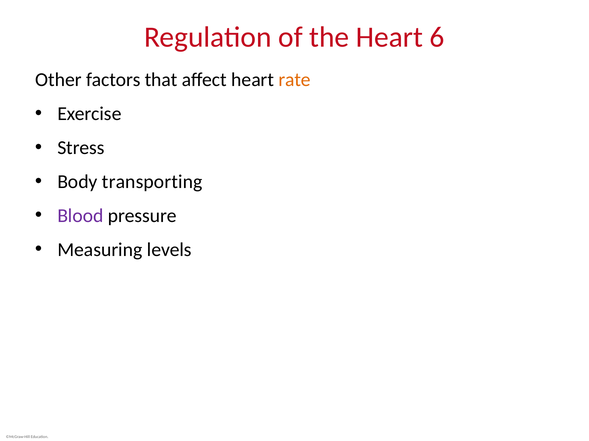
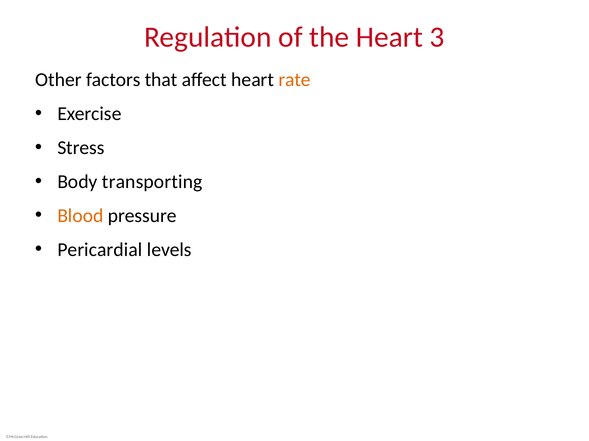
6: 6 -> 3 (437, 37)
Blood colour: purple -> orange (80, 216)
Measuring: Measuring -> Pericardial (100, 250)
